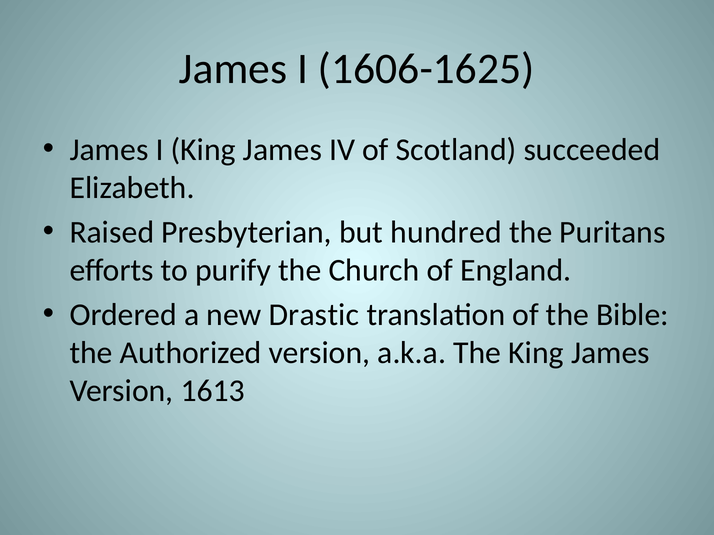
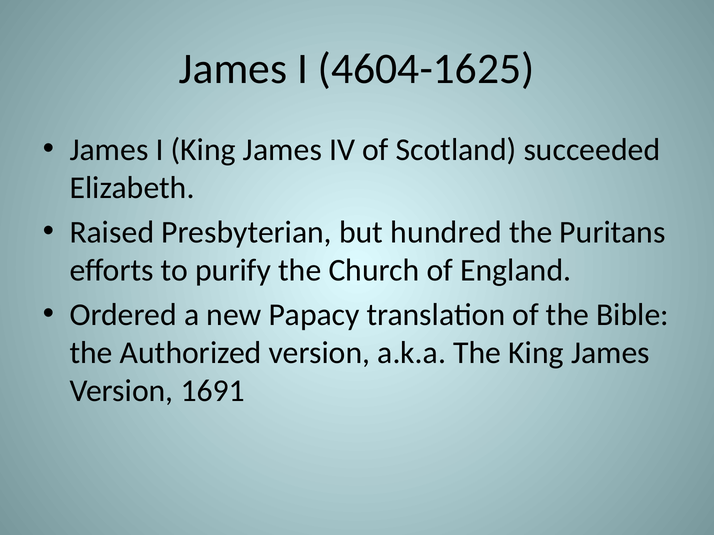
1606-1625: 1606-1625 -> 4604-1625 (426, 69)
Drastic: Drastic -> Papacy (314, 315)
1613: 1613 -> 1691 (213, 391)
